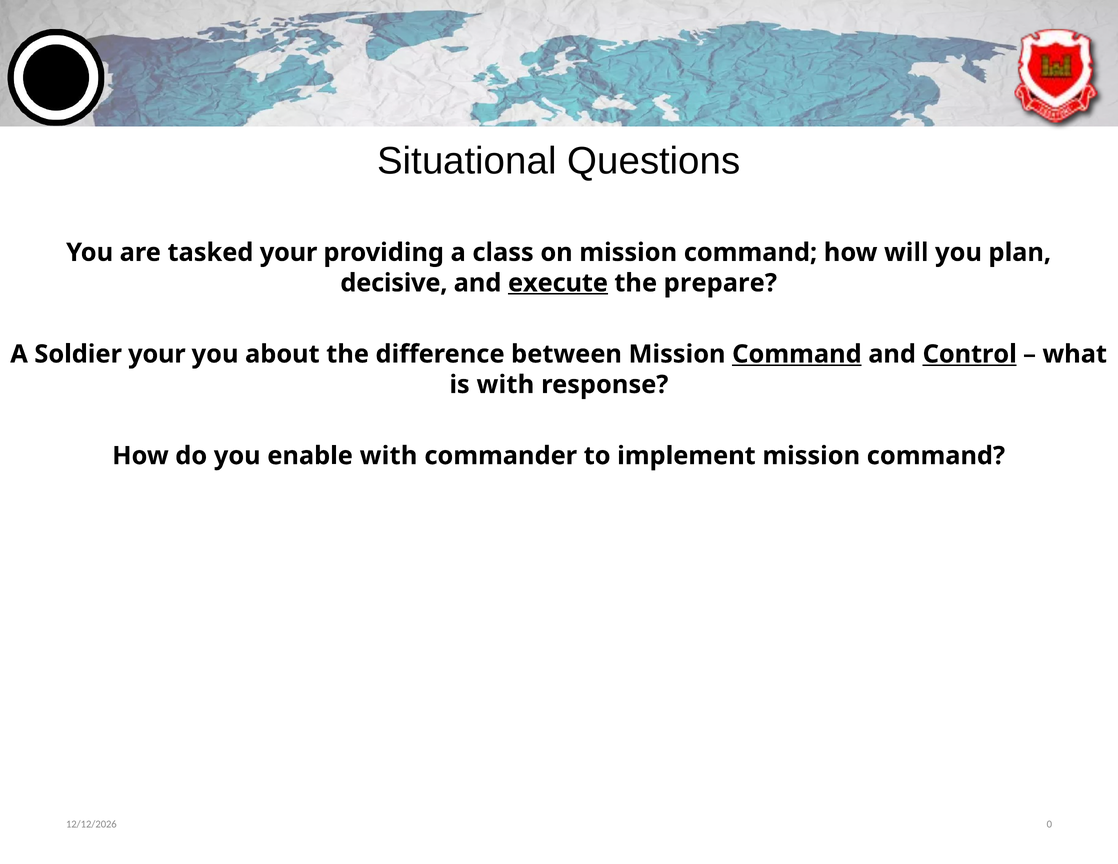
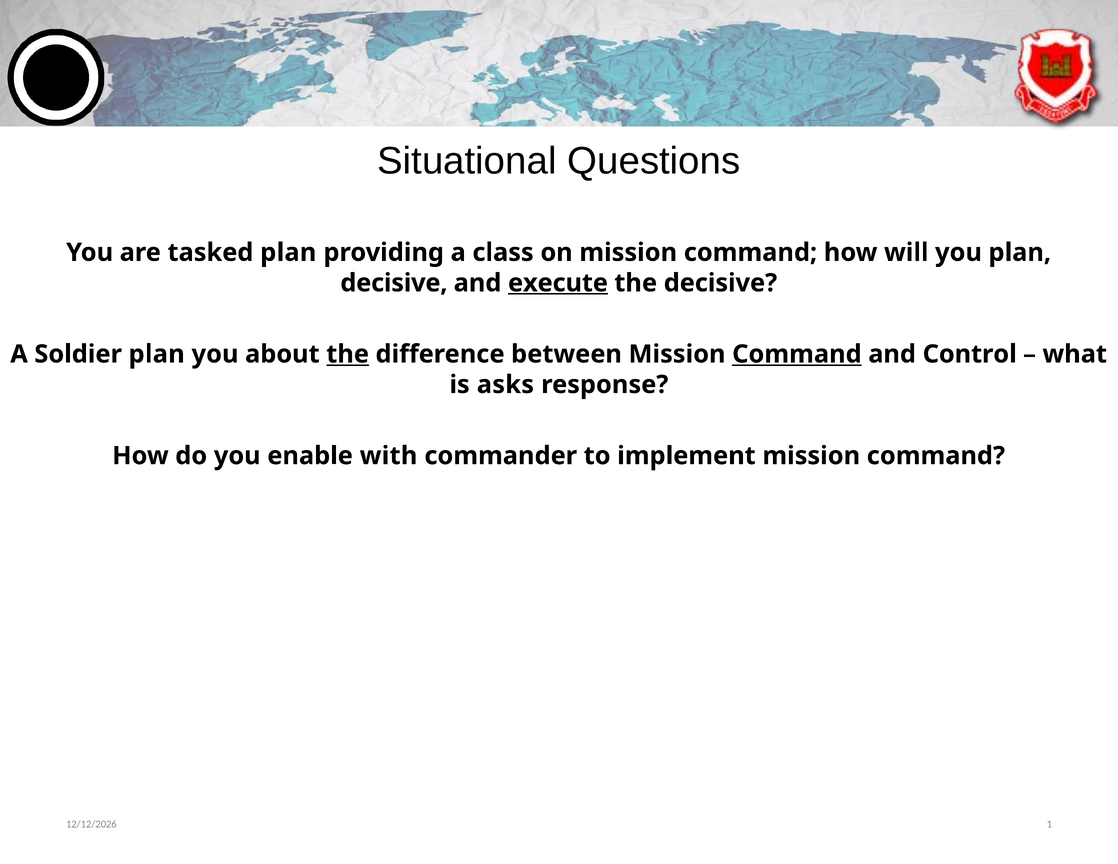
tasked your: your -> plan (288, 252)
the prepare: prepare -> decisive (720, 283)
Soldier your: your -> plan (157, 354)
the underline: none -> present (348, 354)
Control underline: present -> none (970, 354)
is with: with -> asks (505, 385)
0: 0 -> 1 (1049, 824)
